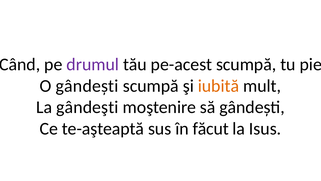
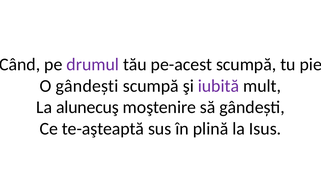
iubită colour: orange -> purple (218, 86)
gândeşti: gândeşti -> alunecuş (87, 107)
făcut: făcut -> plină (211, 128)
